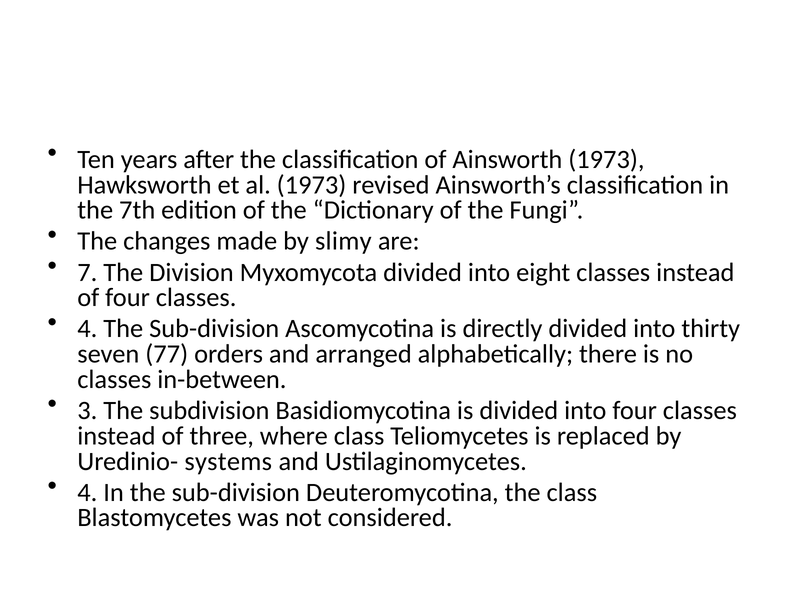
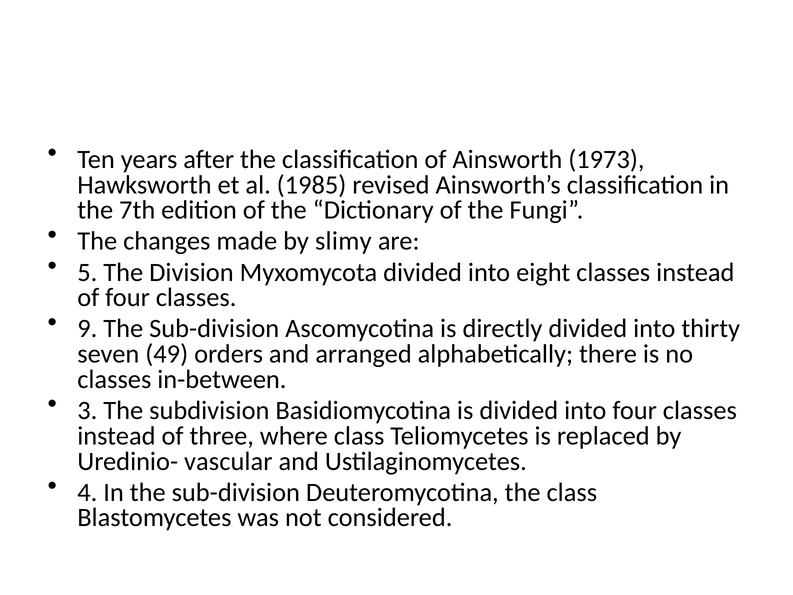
al 1973: 1973 -> 1985 (312, 185)
7: 7 -> 5 (87, 272)
4: 4 -> 9 (87, 329)
77: 77 -> 49 (167, 354)
systems: systems -> vascular (228, 461)
